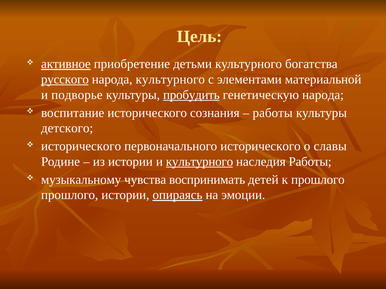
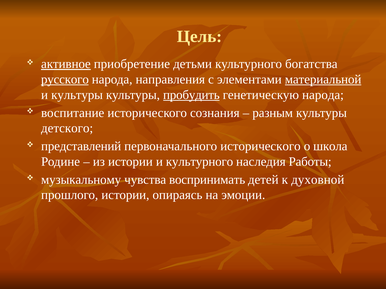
народа культурного: культурного -> направления (170, 80)
материальной underline: none -> present (323, 80)
и подворье: подворье -> культуры (77, 95)
работы: работы -> разным (273, 113)
исторического: исторического -> представлений (81, 146)
славы: славы -> школа (330, 146)
культурного underline: present -> none (200, 162)
к прошлого: прошлого -> духовной (318, 180)
опираясь underline: present -> none (177, 195)
